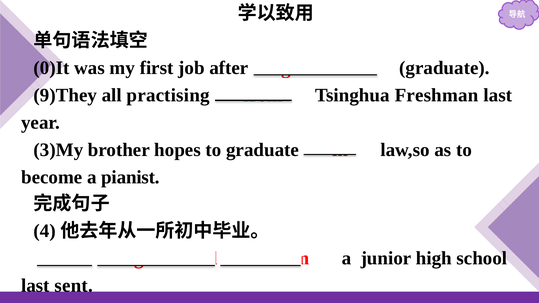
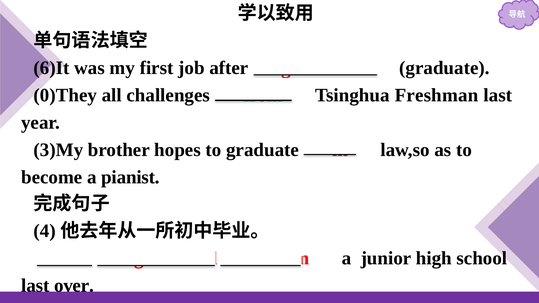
0)It: 0)It -> 6)It (52, 68)
9)They: 9)They -> 0)They (65, 95)
practising: practising -> challenges (168, 95)
sent: sent -> over (74, 286)
